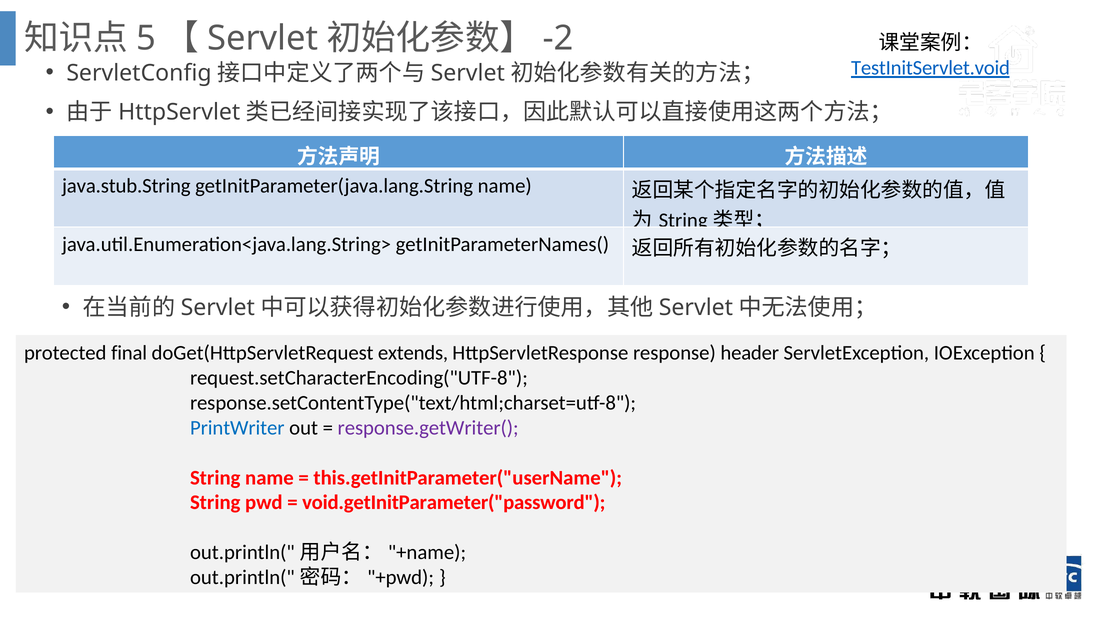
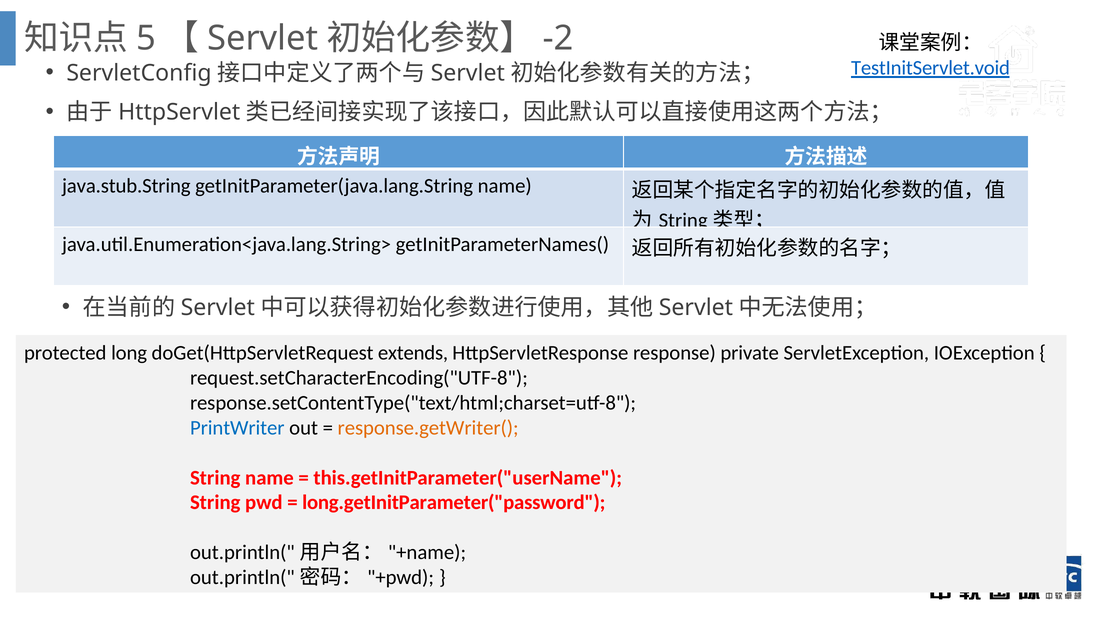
final: final -> long (129, 353)
header: header -> private (750, 353)
response.getWriter( colour: purple -> orange (428, 428)
void.getInitParameter("password: void.getInitParameter("password -> long.getInitParameter("password (454, 502)
